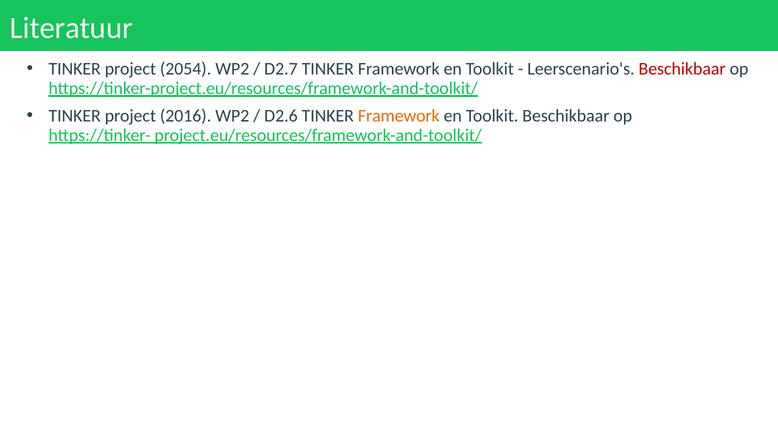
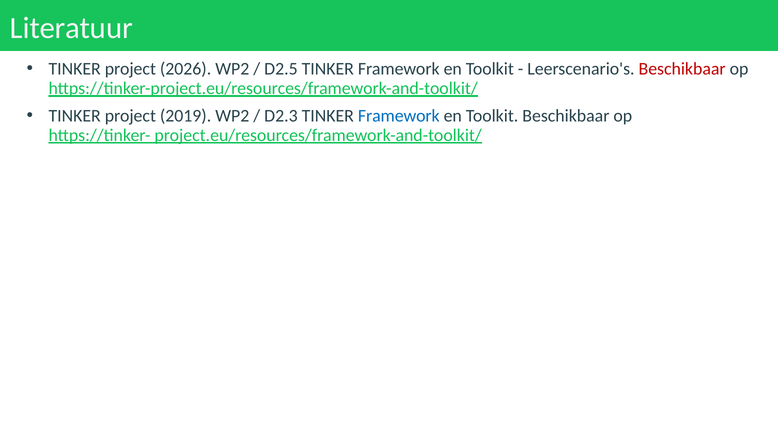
2054: 2054 -> 2026 (186, 69)
D2.7: D2.7 -> D2.5 (281, 69)
2016: 2016 -> 2019 (186, 116)
D2.6: D2.6 -> D2.3 (281, 116)
Framework colour: orange -> blue (399, 116)
